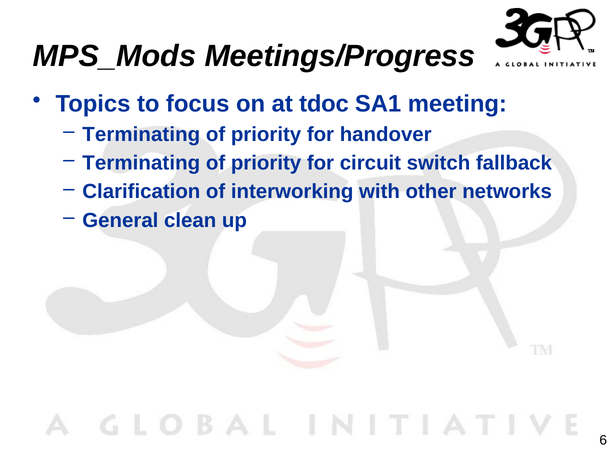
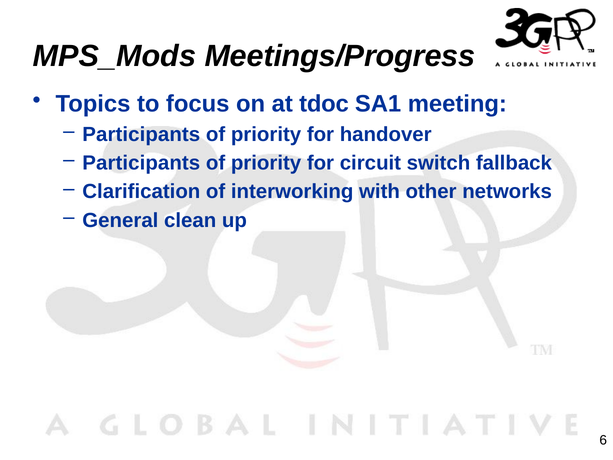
Terminating: Terminating -> Participants (141, 134)
Terminating: Terminating -> Participants (141, 163)
